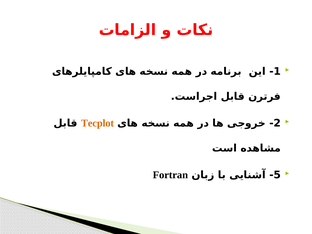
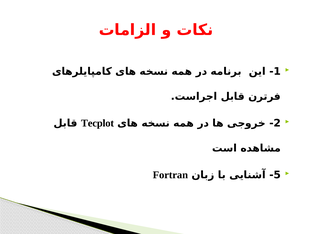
Tecplot colour: orange -> black (97, 123)
